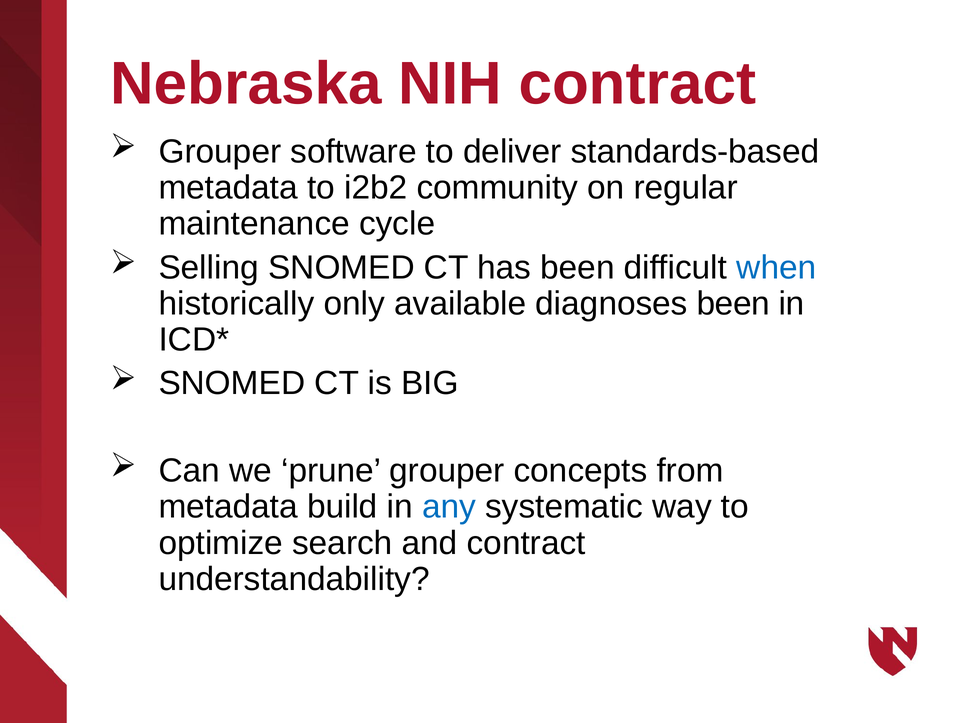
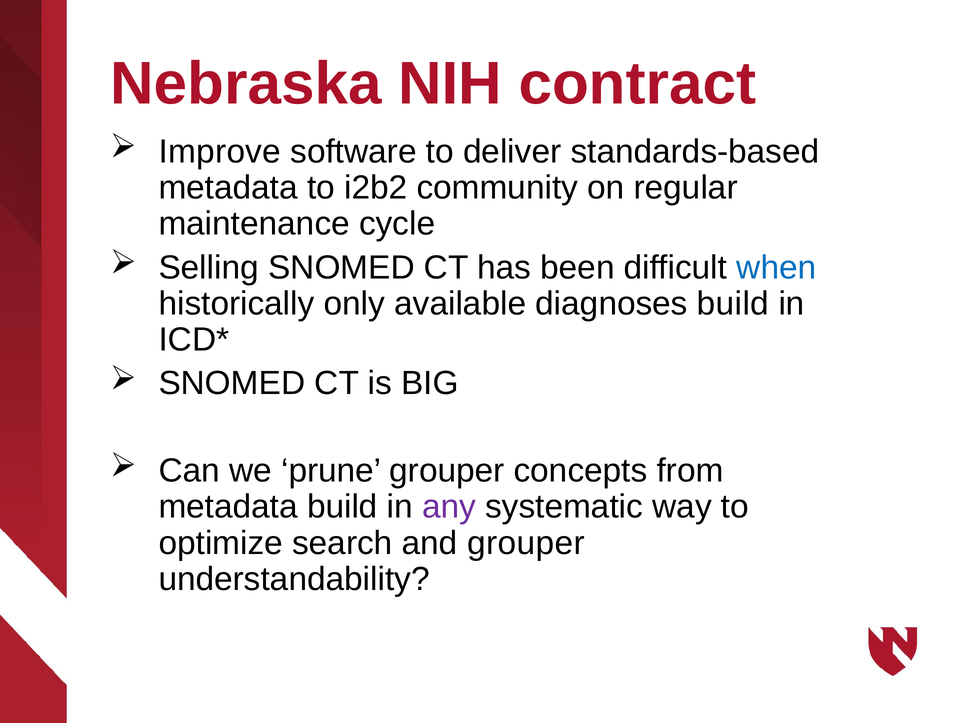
Grouper: Grouper -> Improve (220, 152)
diagnoses been: been -> build (733, 304)
any colour: blue -> purple (449, 507)
and contract: contract -> grouper (526, 543)
